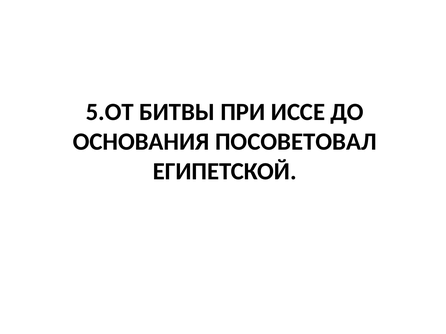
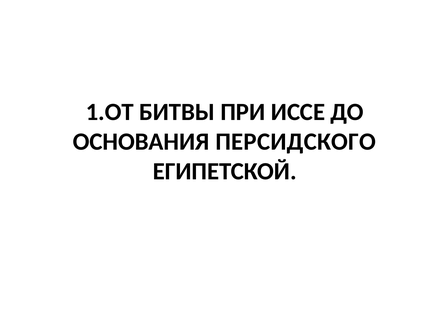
5.ОТ: 5.ОТ -> 1.ОТ (110, 112)
ПОСОВЕТОВАЛ: ПОСОВЕТОВАЛ -> ПЕРСИДСКОГО (296, 142)
